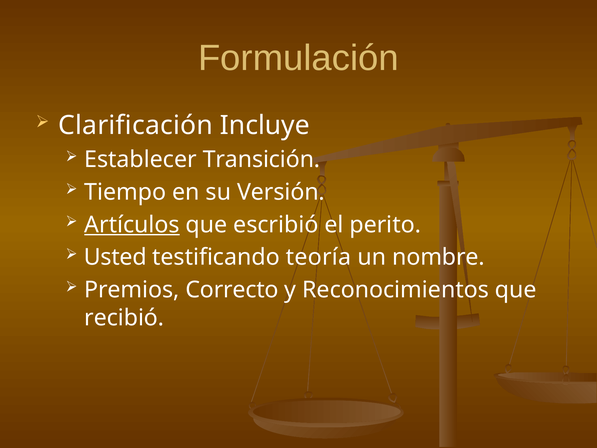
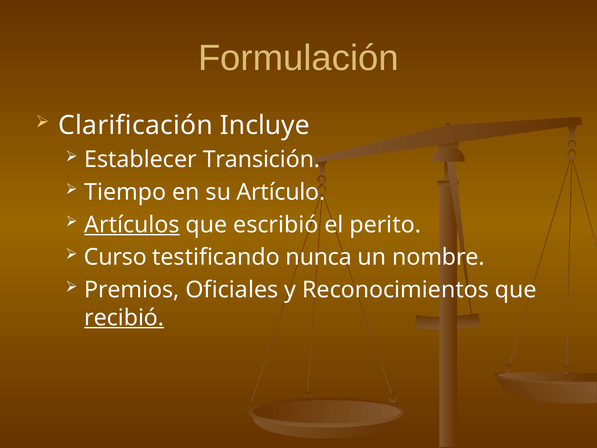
Versión: Versión -> Artículo (281, 192)
Usted: Usted -> Curso (115, 257)
teoría: teoría -> nunca (319, 257)
Correcto: Correcto -> Oficiales (232, 290)
recibió underline: none -> present (124, 318)
